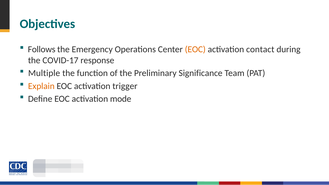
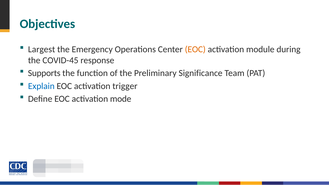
Follows: Follows -> Largest (42, 49)
contact: contact -> module (260, 49)
COVID-17: COVID-17 -> COVID-45 (60, 60)
Multiple: Multiple -> Supports (44, 73)
Explain colour: orange -> blue (41, 86)
